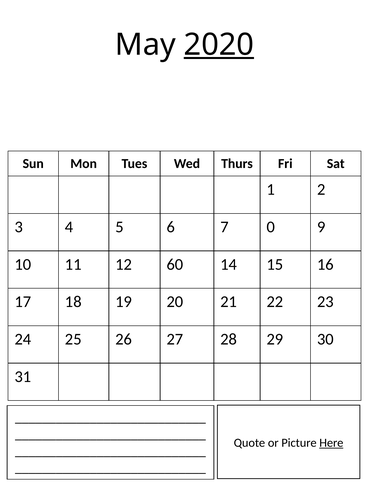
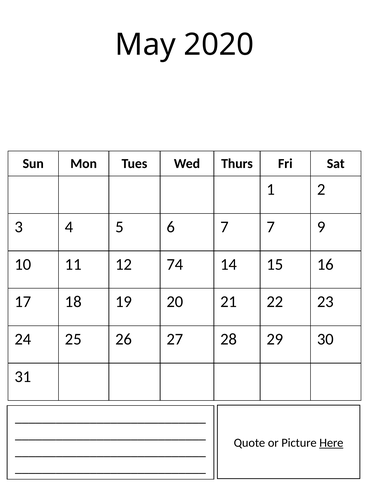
2020 underline: present -> none (219, 45)
7 0: 0 -> 7 (271, 226)
60: 60 -> 74 (175, 264)
